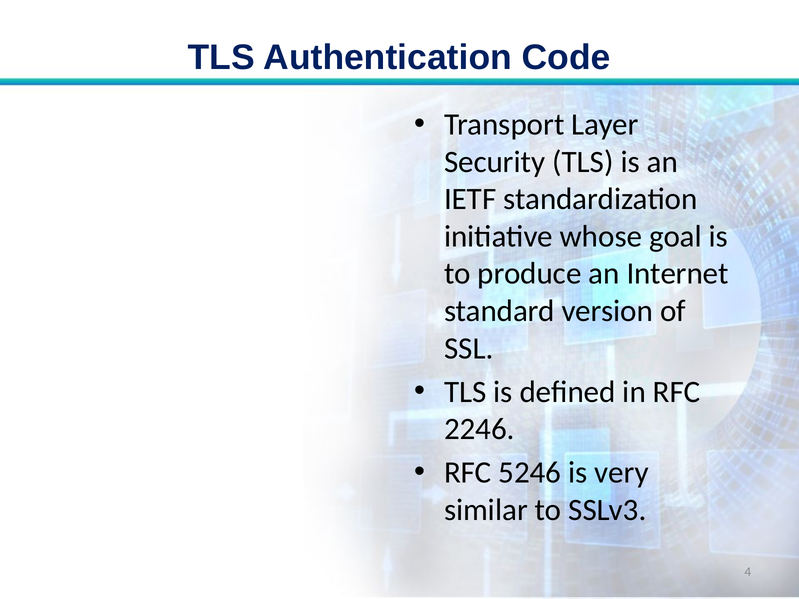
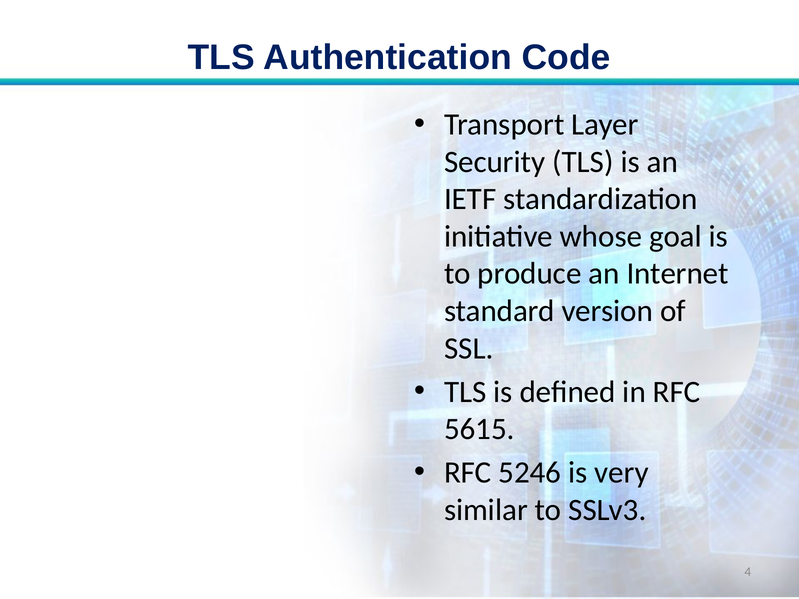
2246: 2246 -> 5615 (479, 429)
